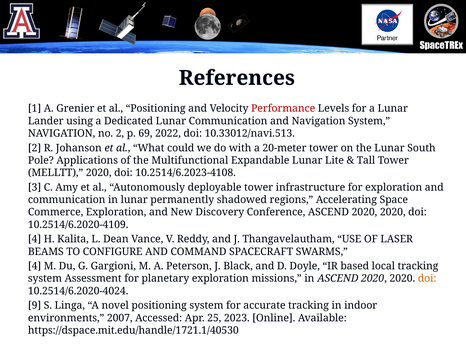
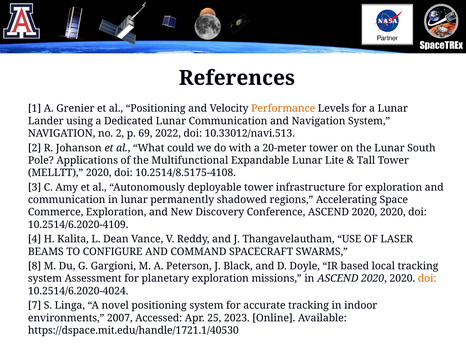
Performance colour: red -> orange (283, 108)
10.2514/6.2023-4108: 10.2514/6.2023-4108 -> 10.2514/8.5175-4108 (186, 173)
4: 4 -> 8 (35, 266)
9: 9 -> 7 (35, 305)
